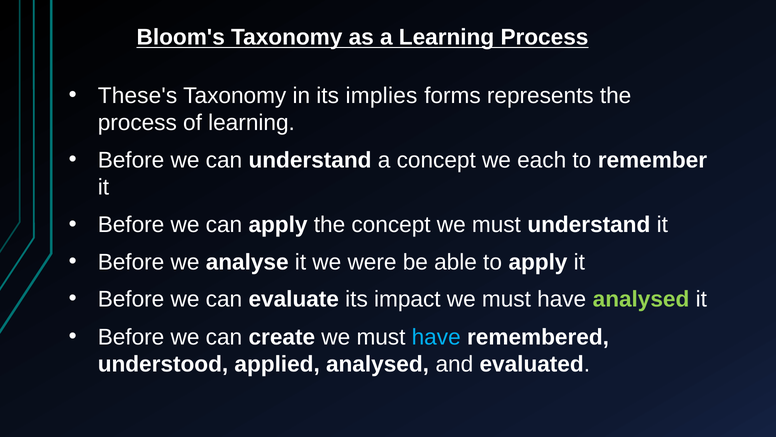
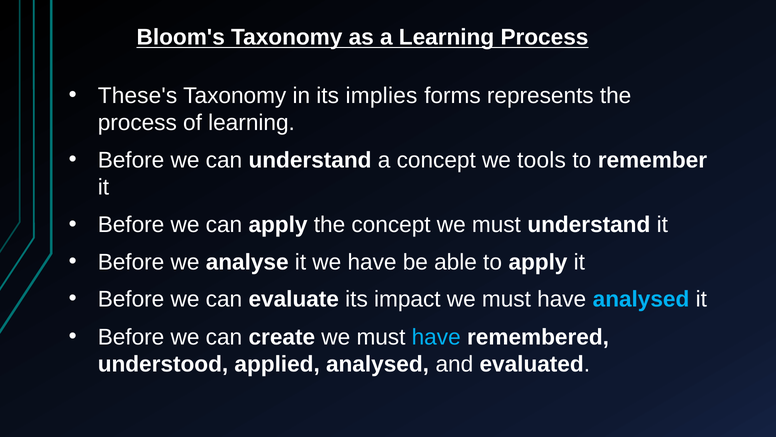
each: each -> tools (542, 160)
we were: were -> have (372, 262)
analysed colour: light green -> light blue (641, 299)
